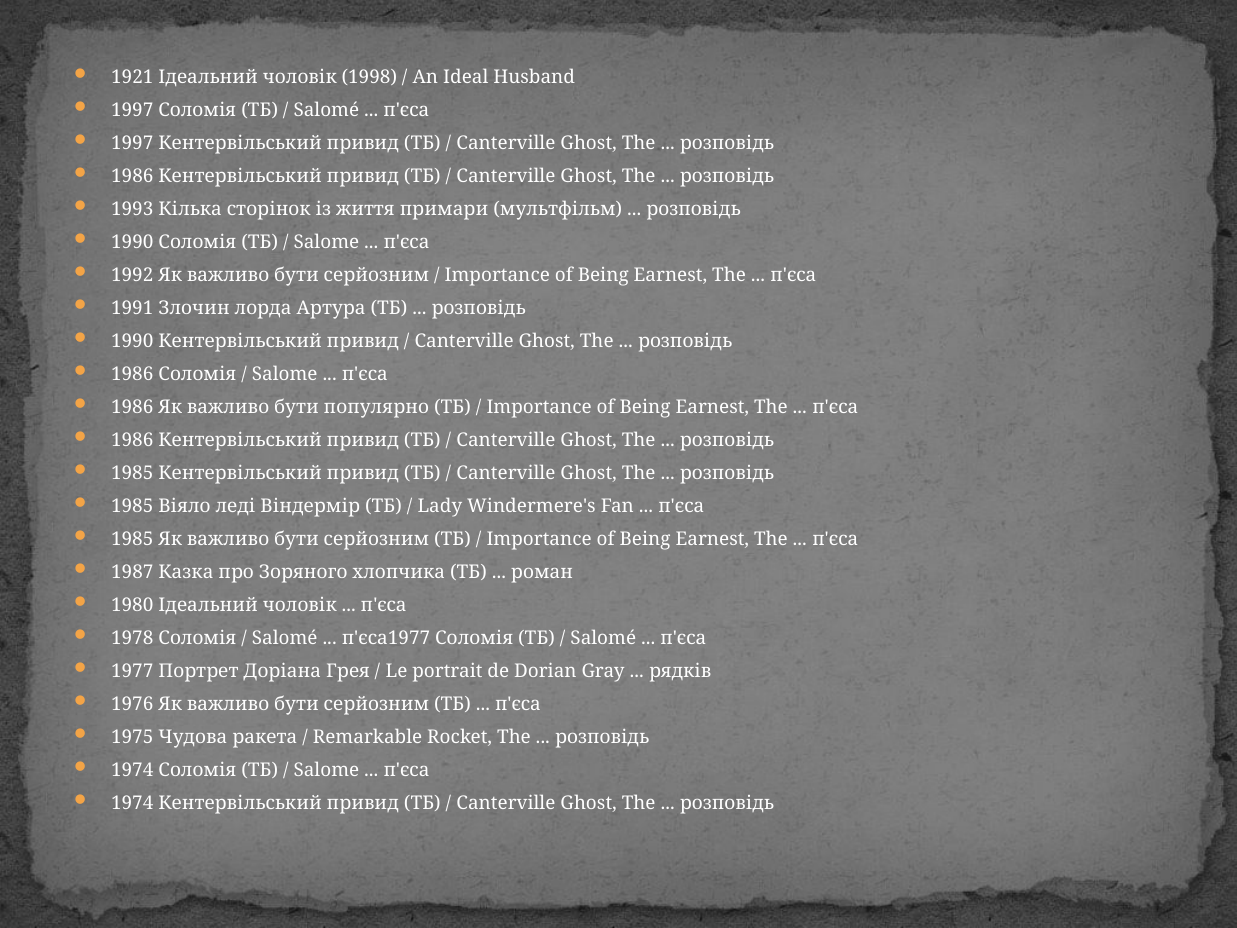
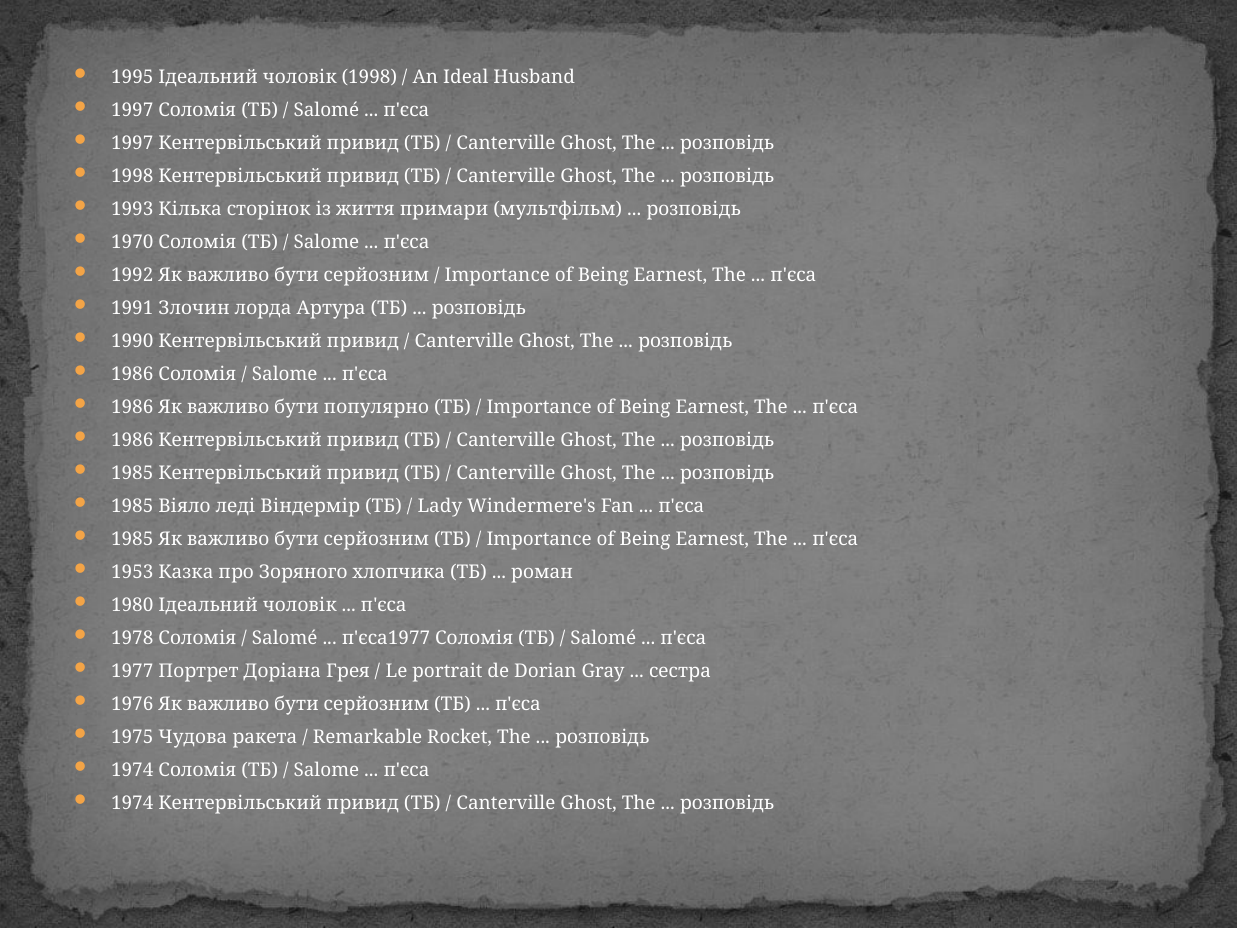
1921: 1921 -> 1995 (132, 77)
1986: 1986 -> 1998 (132, 176)
1990: 1990 -> 1970 (132, 242)
1987: 1987 -> 1953 (132, 572)
рядків: рядків -> сестра (680, 671)
